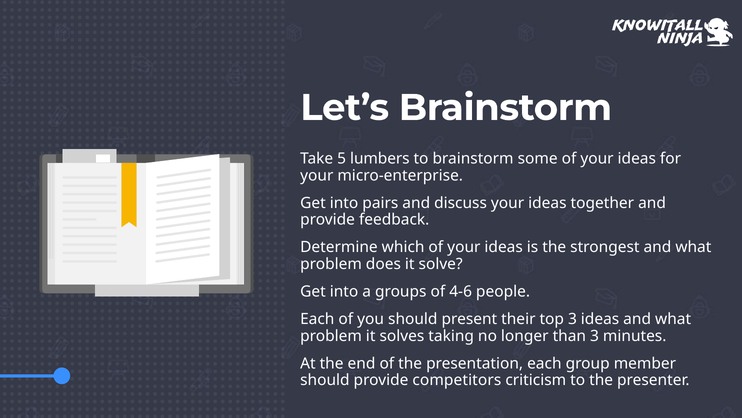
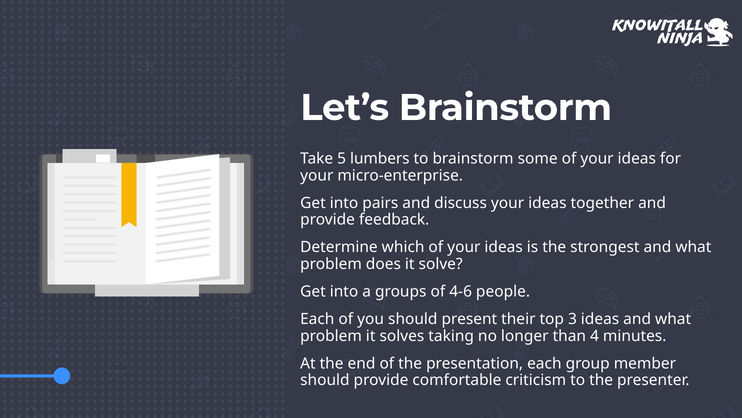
than 3: 3 -> 4 (594, 335)
competitors: competitors -> comfortable (457, 380)
